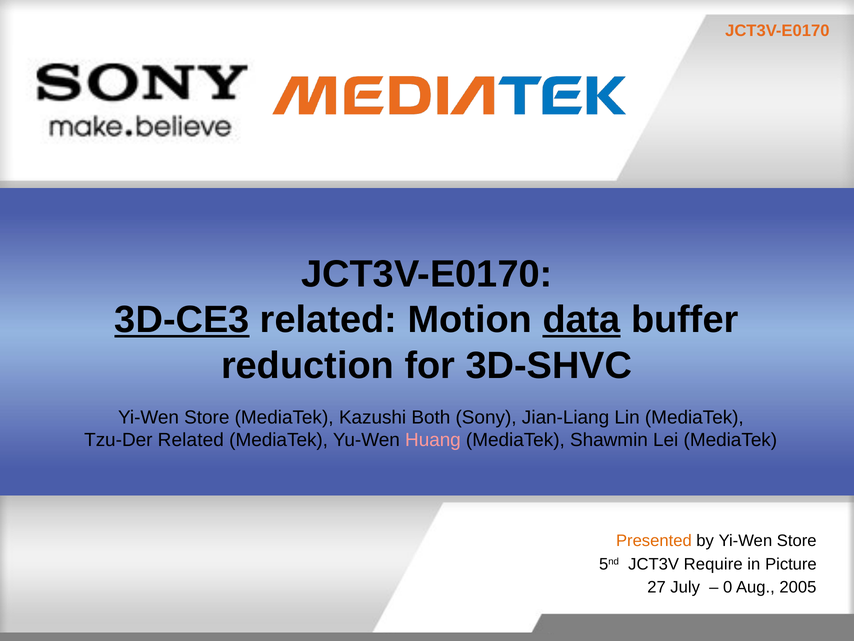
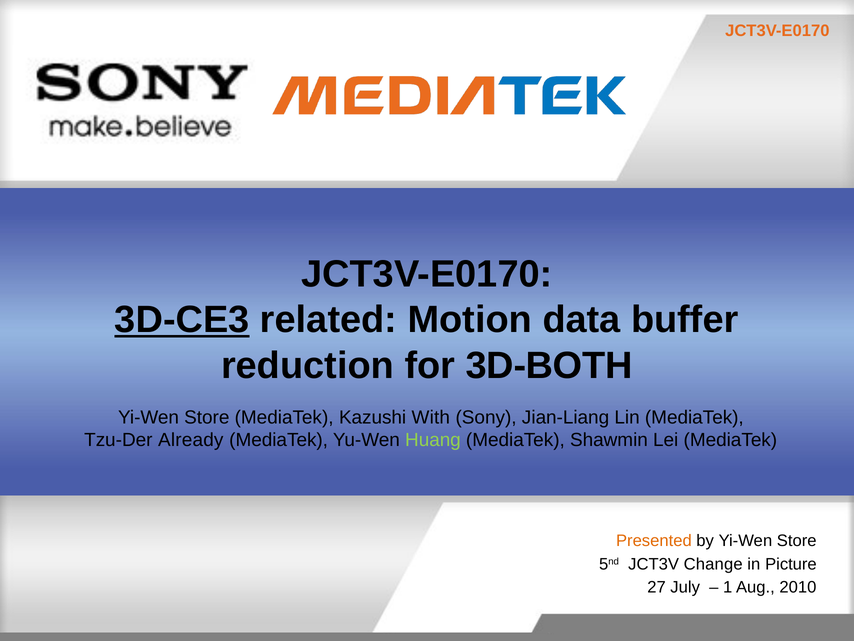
data underline: present -> none (581, 320)
3D-SHVC: 3D-SHVC -> 3D-BOTH (549, 365)
Both: Both -> With (431, 417)
Tzu-Der Related: Related -> Already (191, 440)
Huang colour: pink -> light green (433, 440)
Require: Require -> Change (713, 564)
0: 0 -> 1 (728, 587)
2005: 2005 -> 2010 (798, 587)
